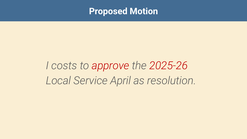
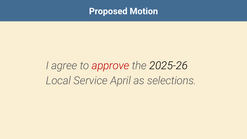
costs: costs -> agree (64, 66)
2025-26 colour: red -> black (169, 66)
resolution: resolution -> selections (172, 81)
